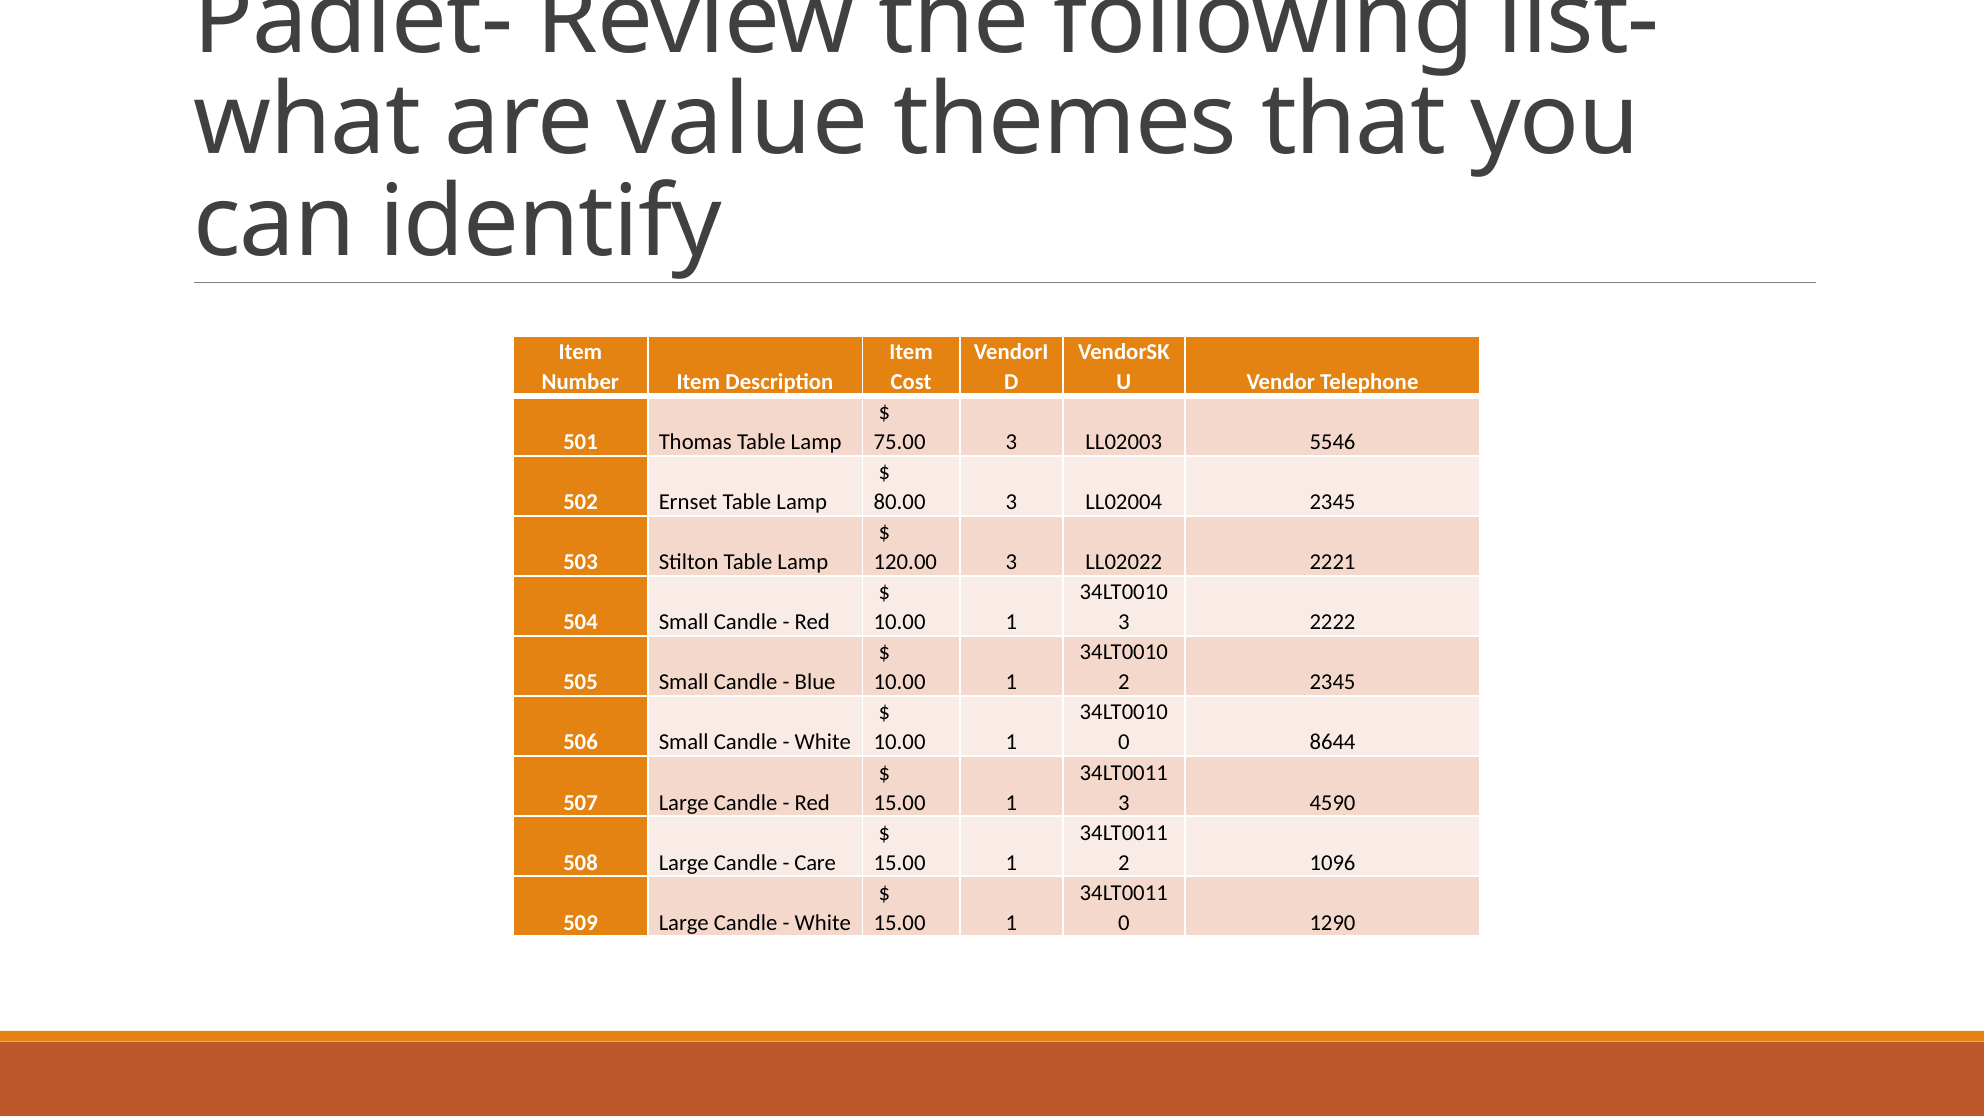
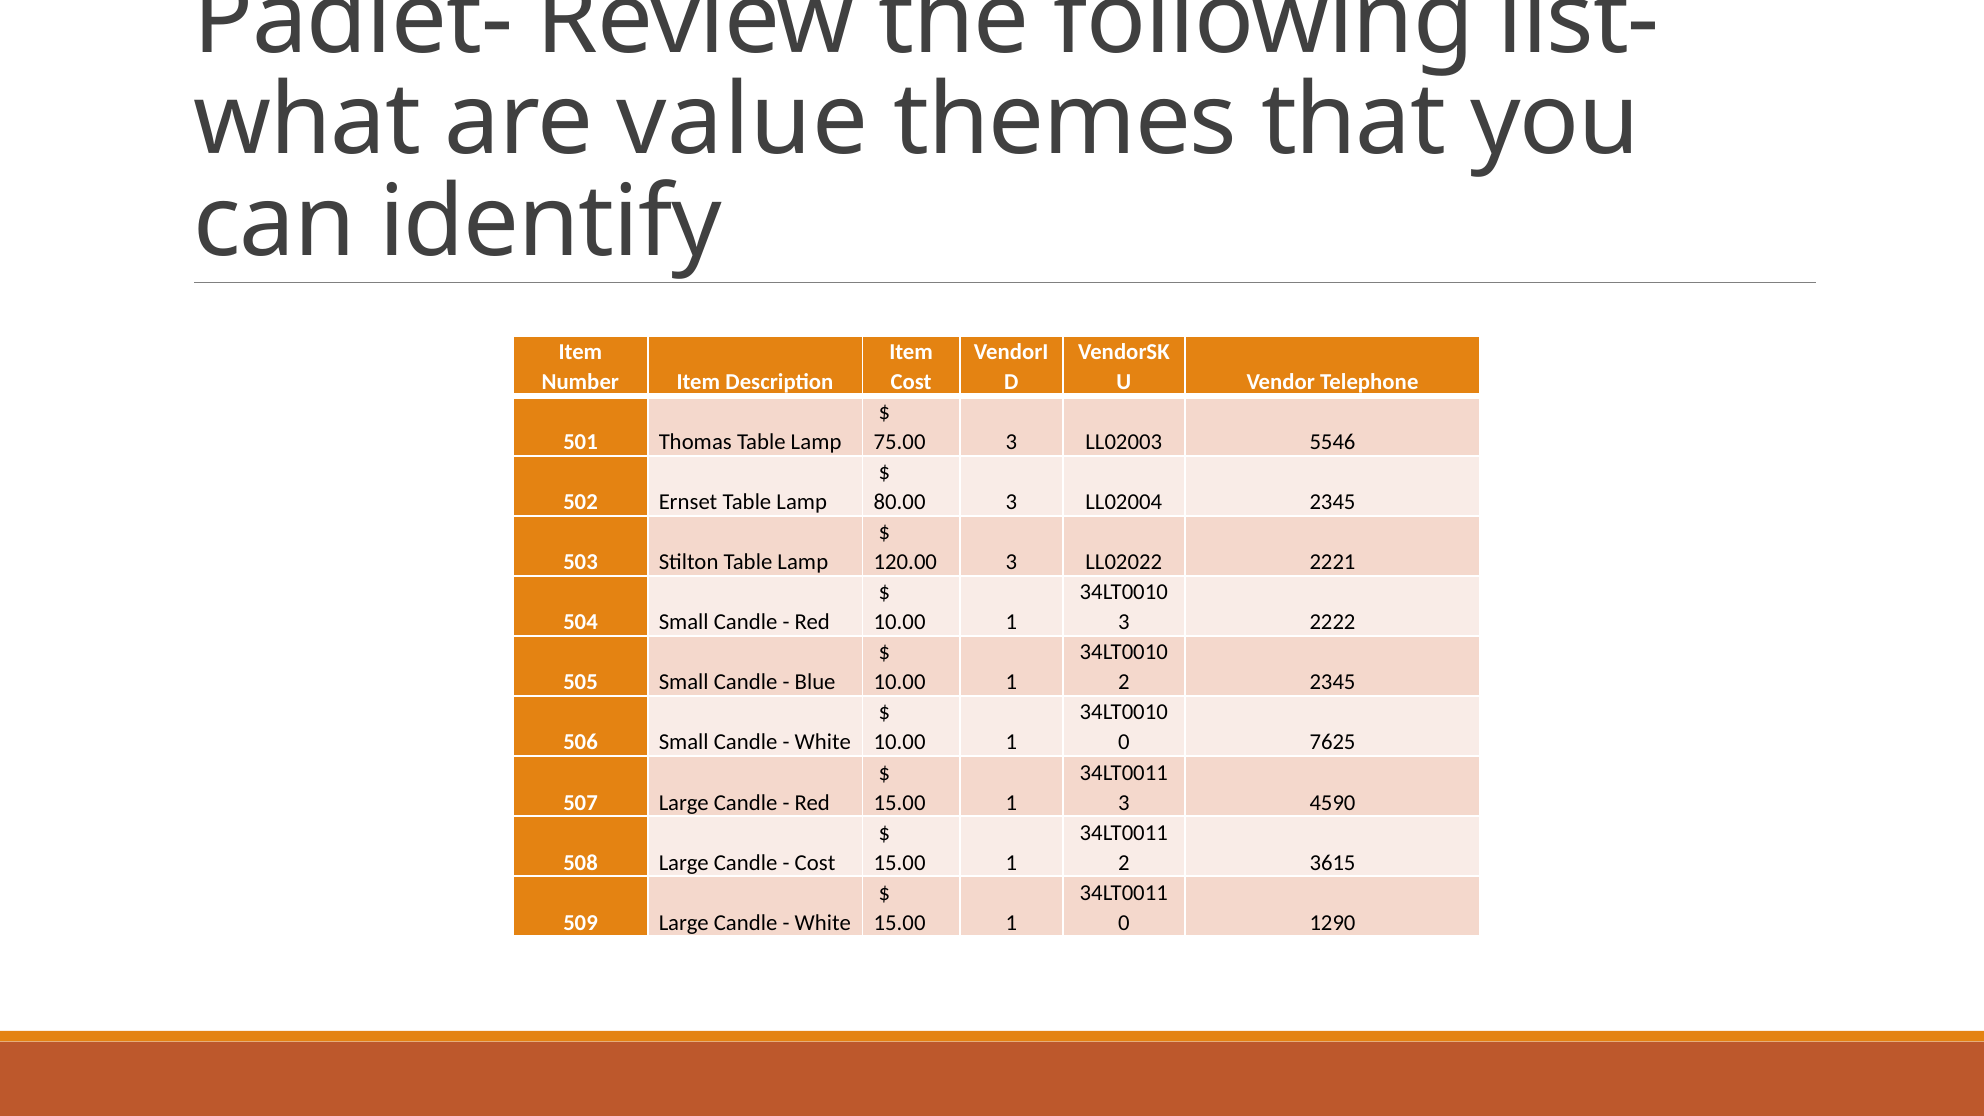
8644: 8644 -> 7625 (1333, 742)
Care: Care -> Cost (815, 863)
1096: 1096 -> 3615 (1333, 863)
